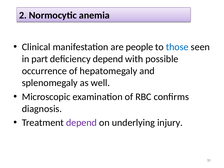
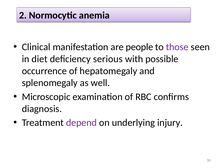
those colour: blue -> purple (177, 47)
part: part -> diet (40, 59)
deficiency depend: depend -> serious (108, 59)
